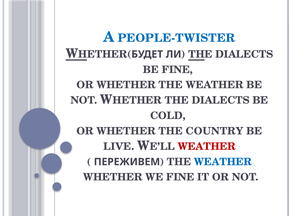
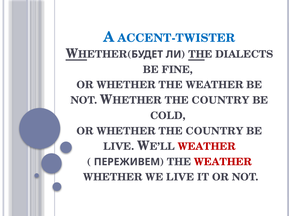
PEOPLE-TWISTER: PEOPLE-TWISTER -> ACCENT-TWISTER (176, 38)
DIALECTS: DIALECTS -> COUNTRY (221, 101)
WEATHER colour: blue -> red (223, 162)
WE FINE: FINE -> LIVE (180, 178)
